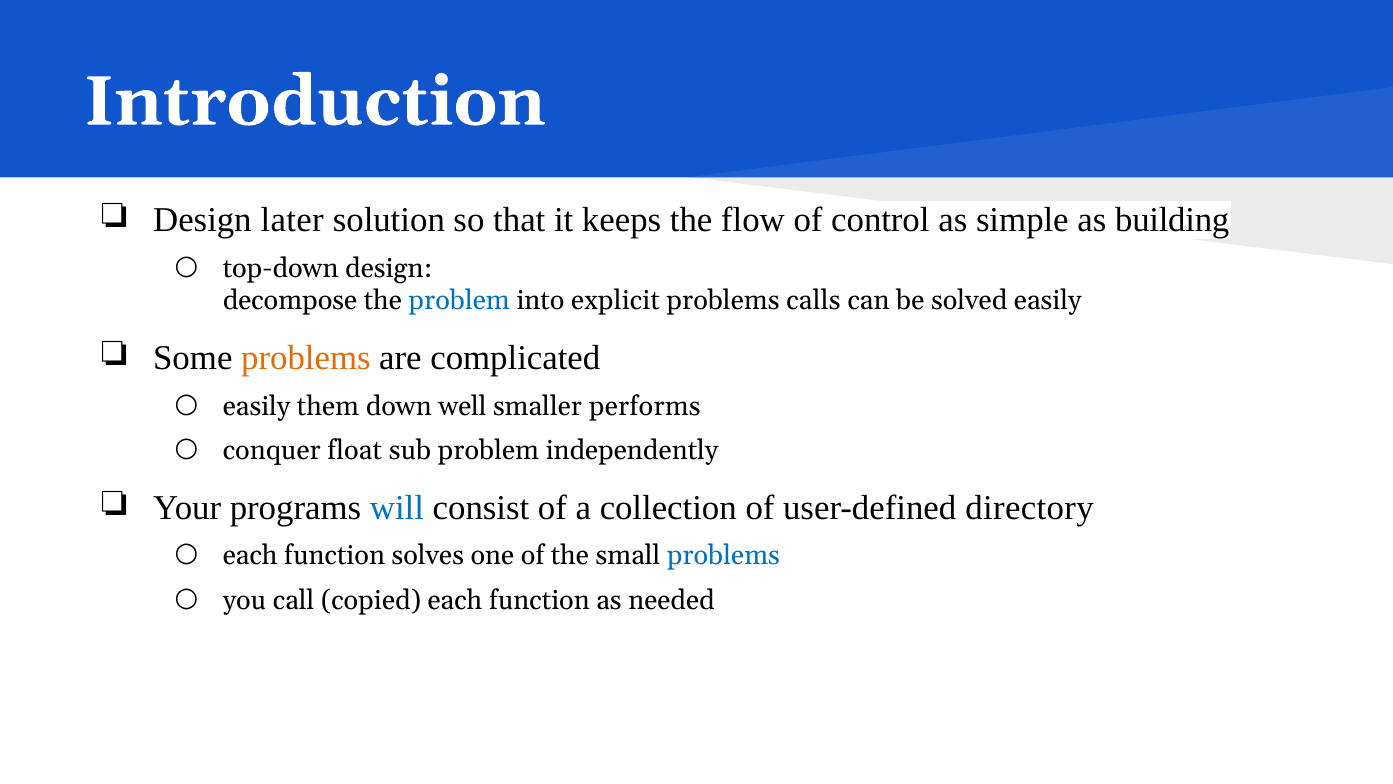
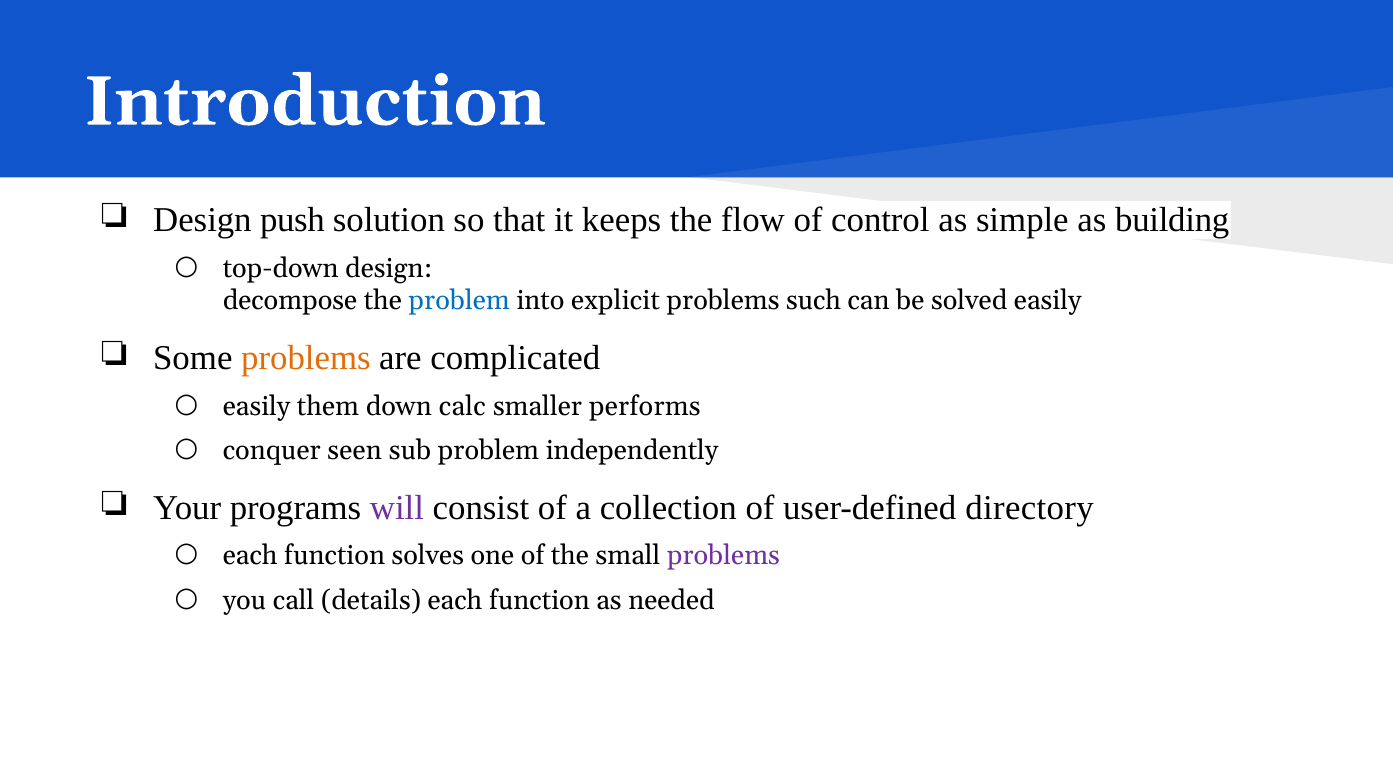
later: later -> push (292, 220)
calls: calls -> such (814, 301)
well: well -> calc (462, 406)
float: float -> seen (355, 450)
will colour: blue -> purple (397, 507)
problems colour: blue -> purple (723, 556)
copied: copied -> details (371, 600)
